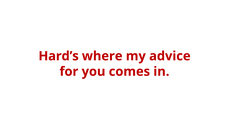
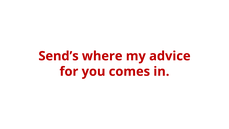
Hard’s: Hard’s -> Send’s (59, 56)
